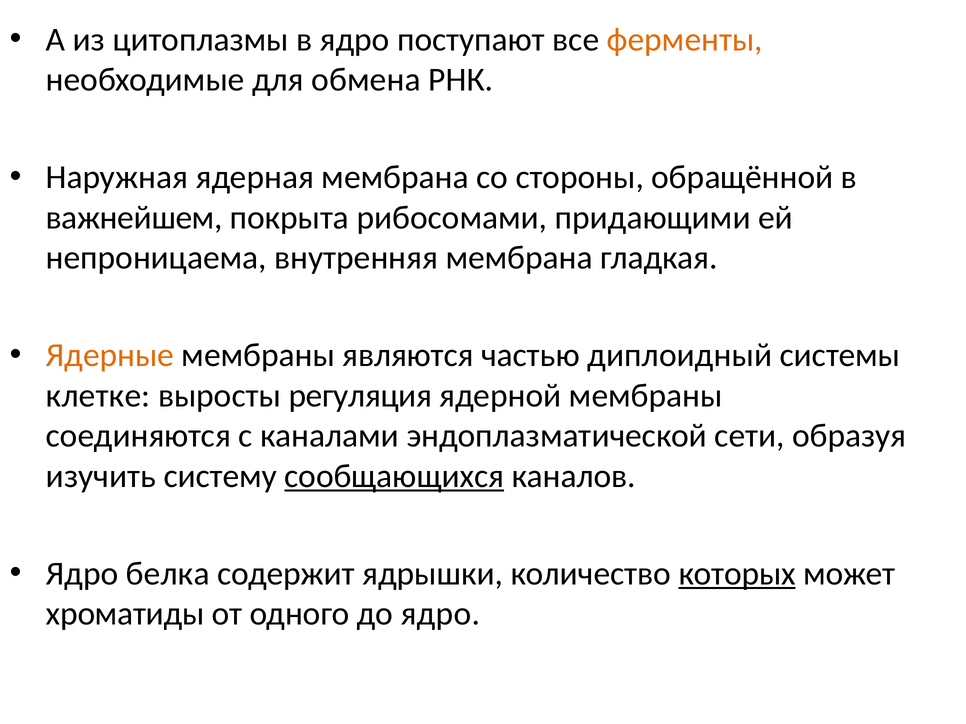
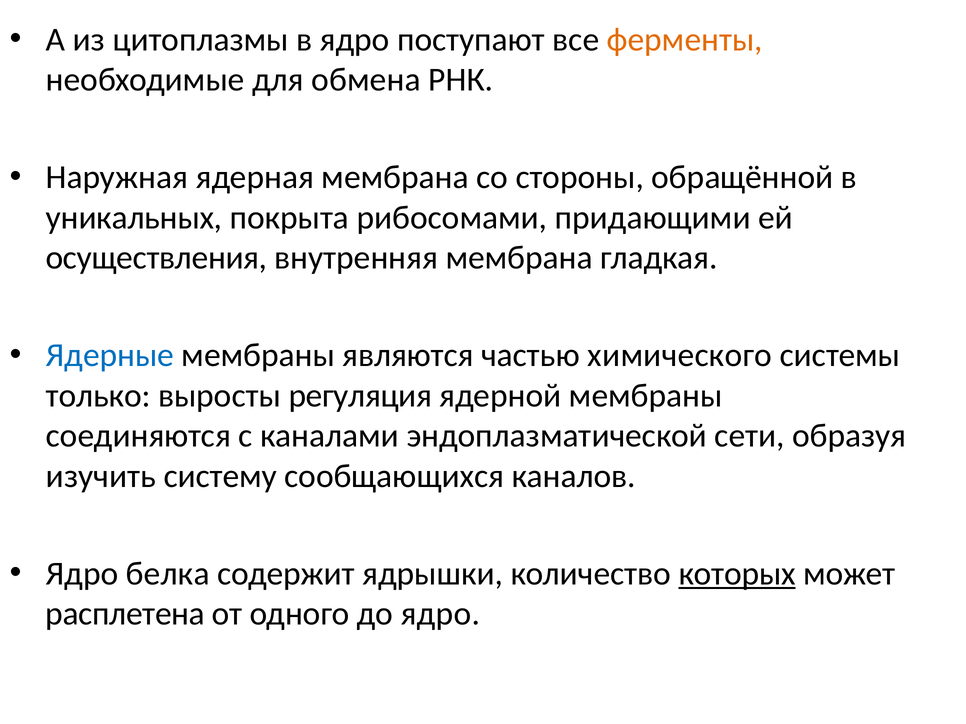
важнейшем: важнейшем -> уникальных (134, 218)
непроницаема: непроницаема -> осуществления (156, 258)
Ядерные colour: orange -> blue (110, 356)
диплоидный: диплоидный -> химического (680, 356)
клетке: клетке -> только (98, 396)
сообщающихся underline: present -> none (394, 476)
хроматиды: хроматиды -> расплетена (125, 614)
